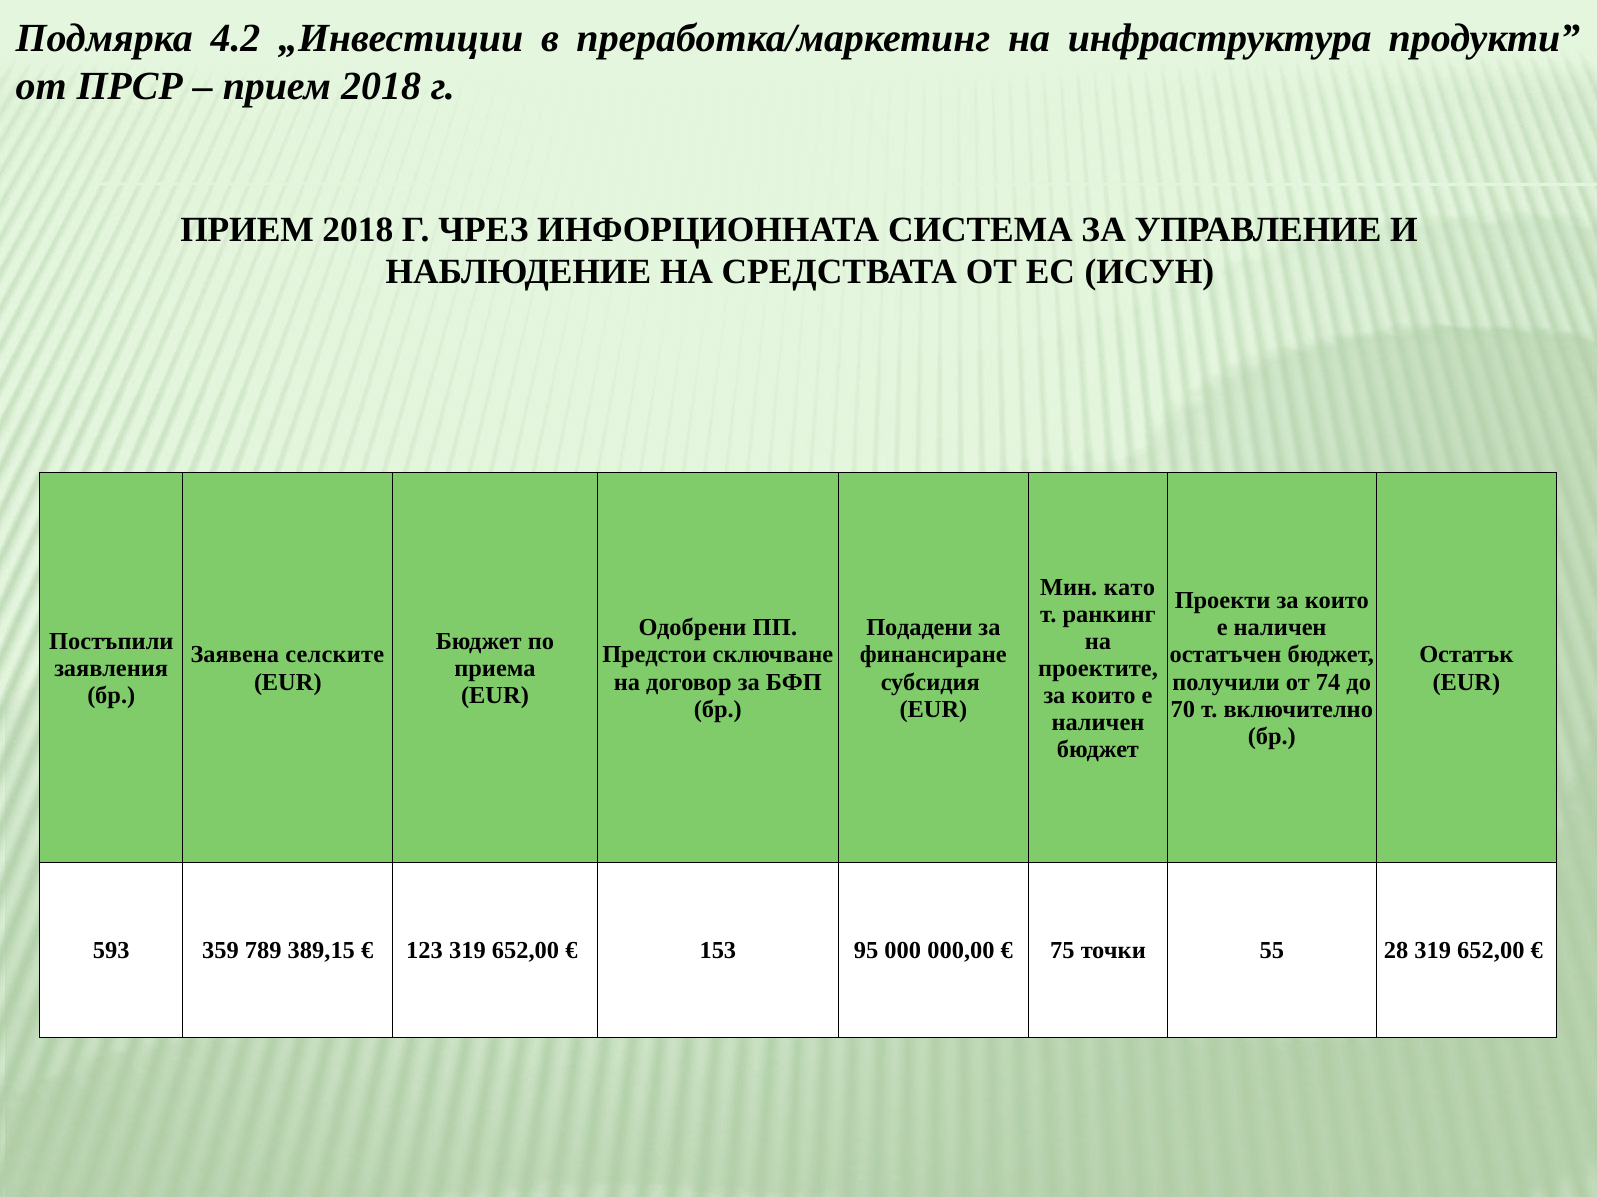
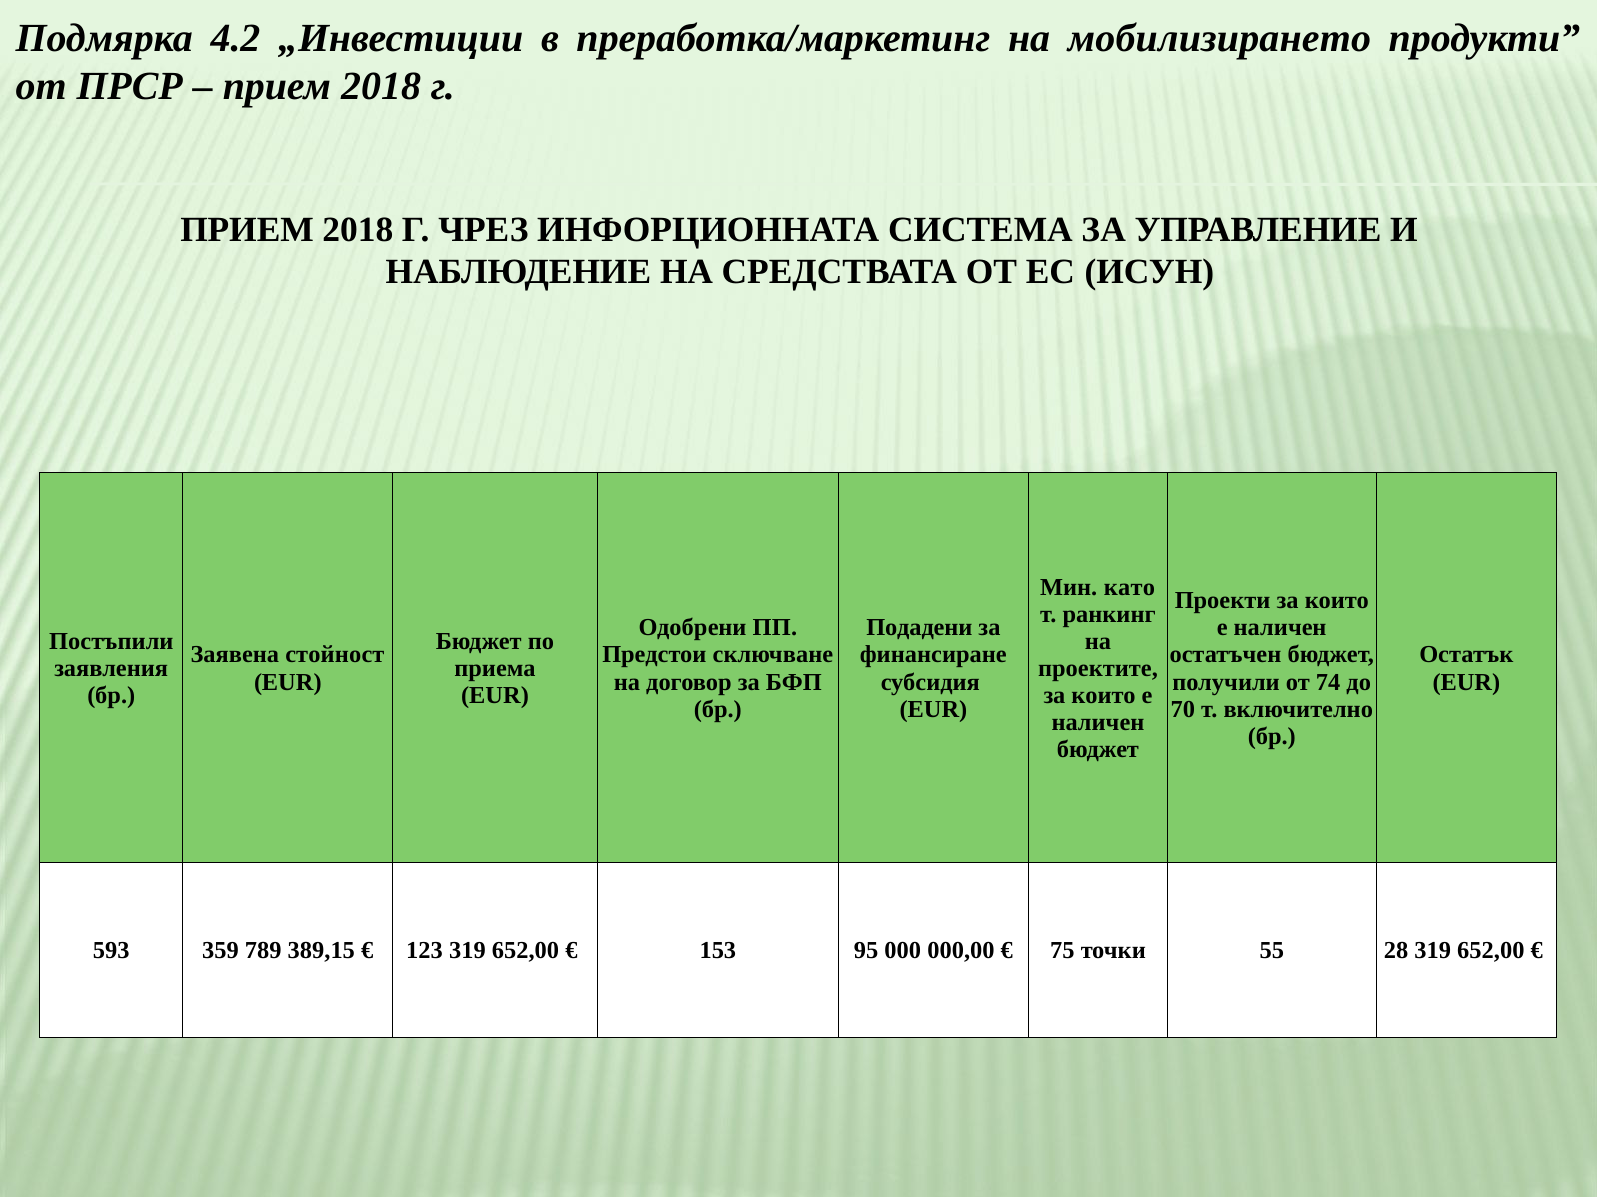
инфраструктура: инфраструктура -> мобилизирането (1219, 39)
селските: селските -> стойност (335, 655)
